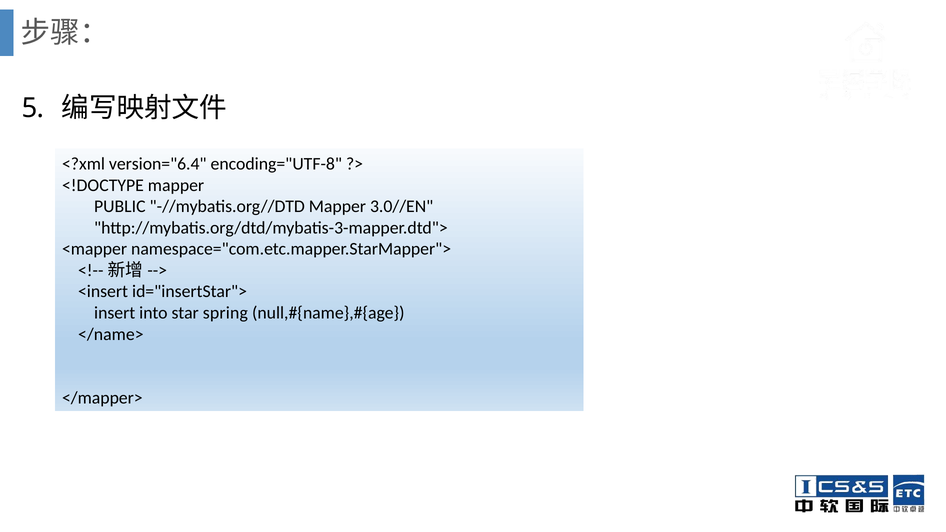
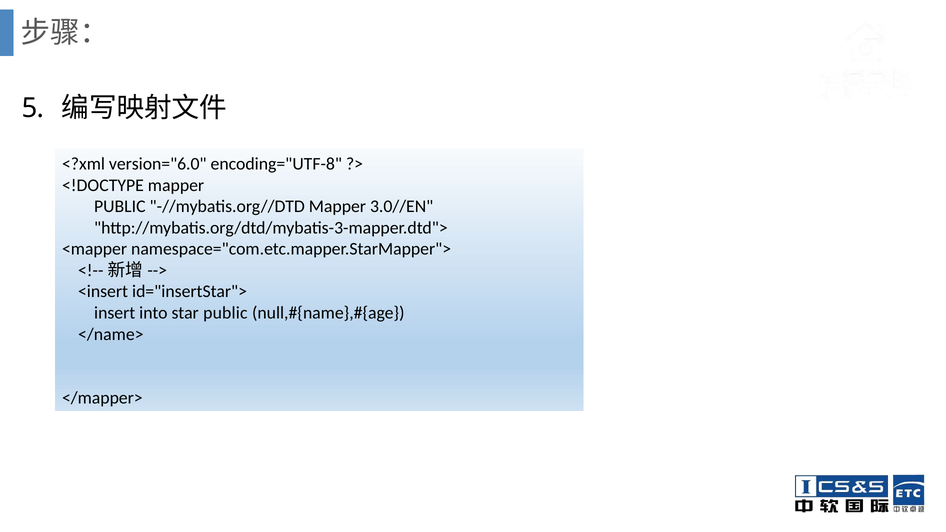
version="6.4: version="6.4 -> version="6.0 (158, 164)
star spring: spring -> public (225, 313)
